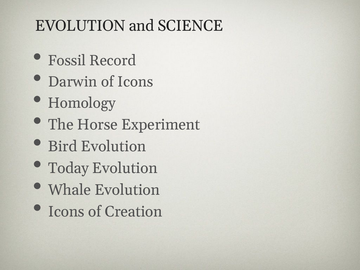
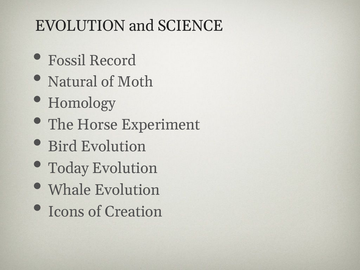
Darwin: Darwin -> Natural (73, 82)
of Icons: Icons -> Moth (135, 82)
